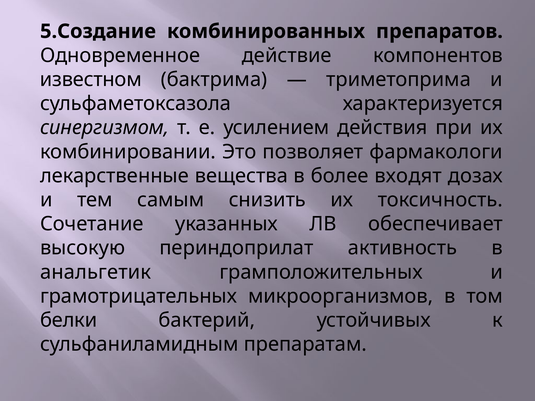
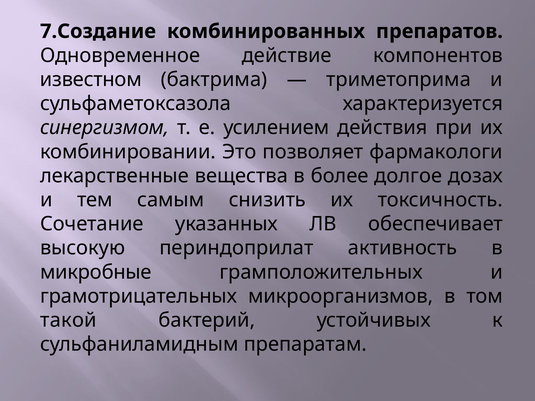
5.Создание: 5.Создание -> 7.Создание (98, 31)
входят: входят -> долгое (408, 176)
анальгетик: анальгетик -> микробные (96, 272)
белки: белки -> такой (68, 320)
